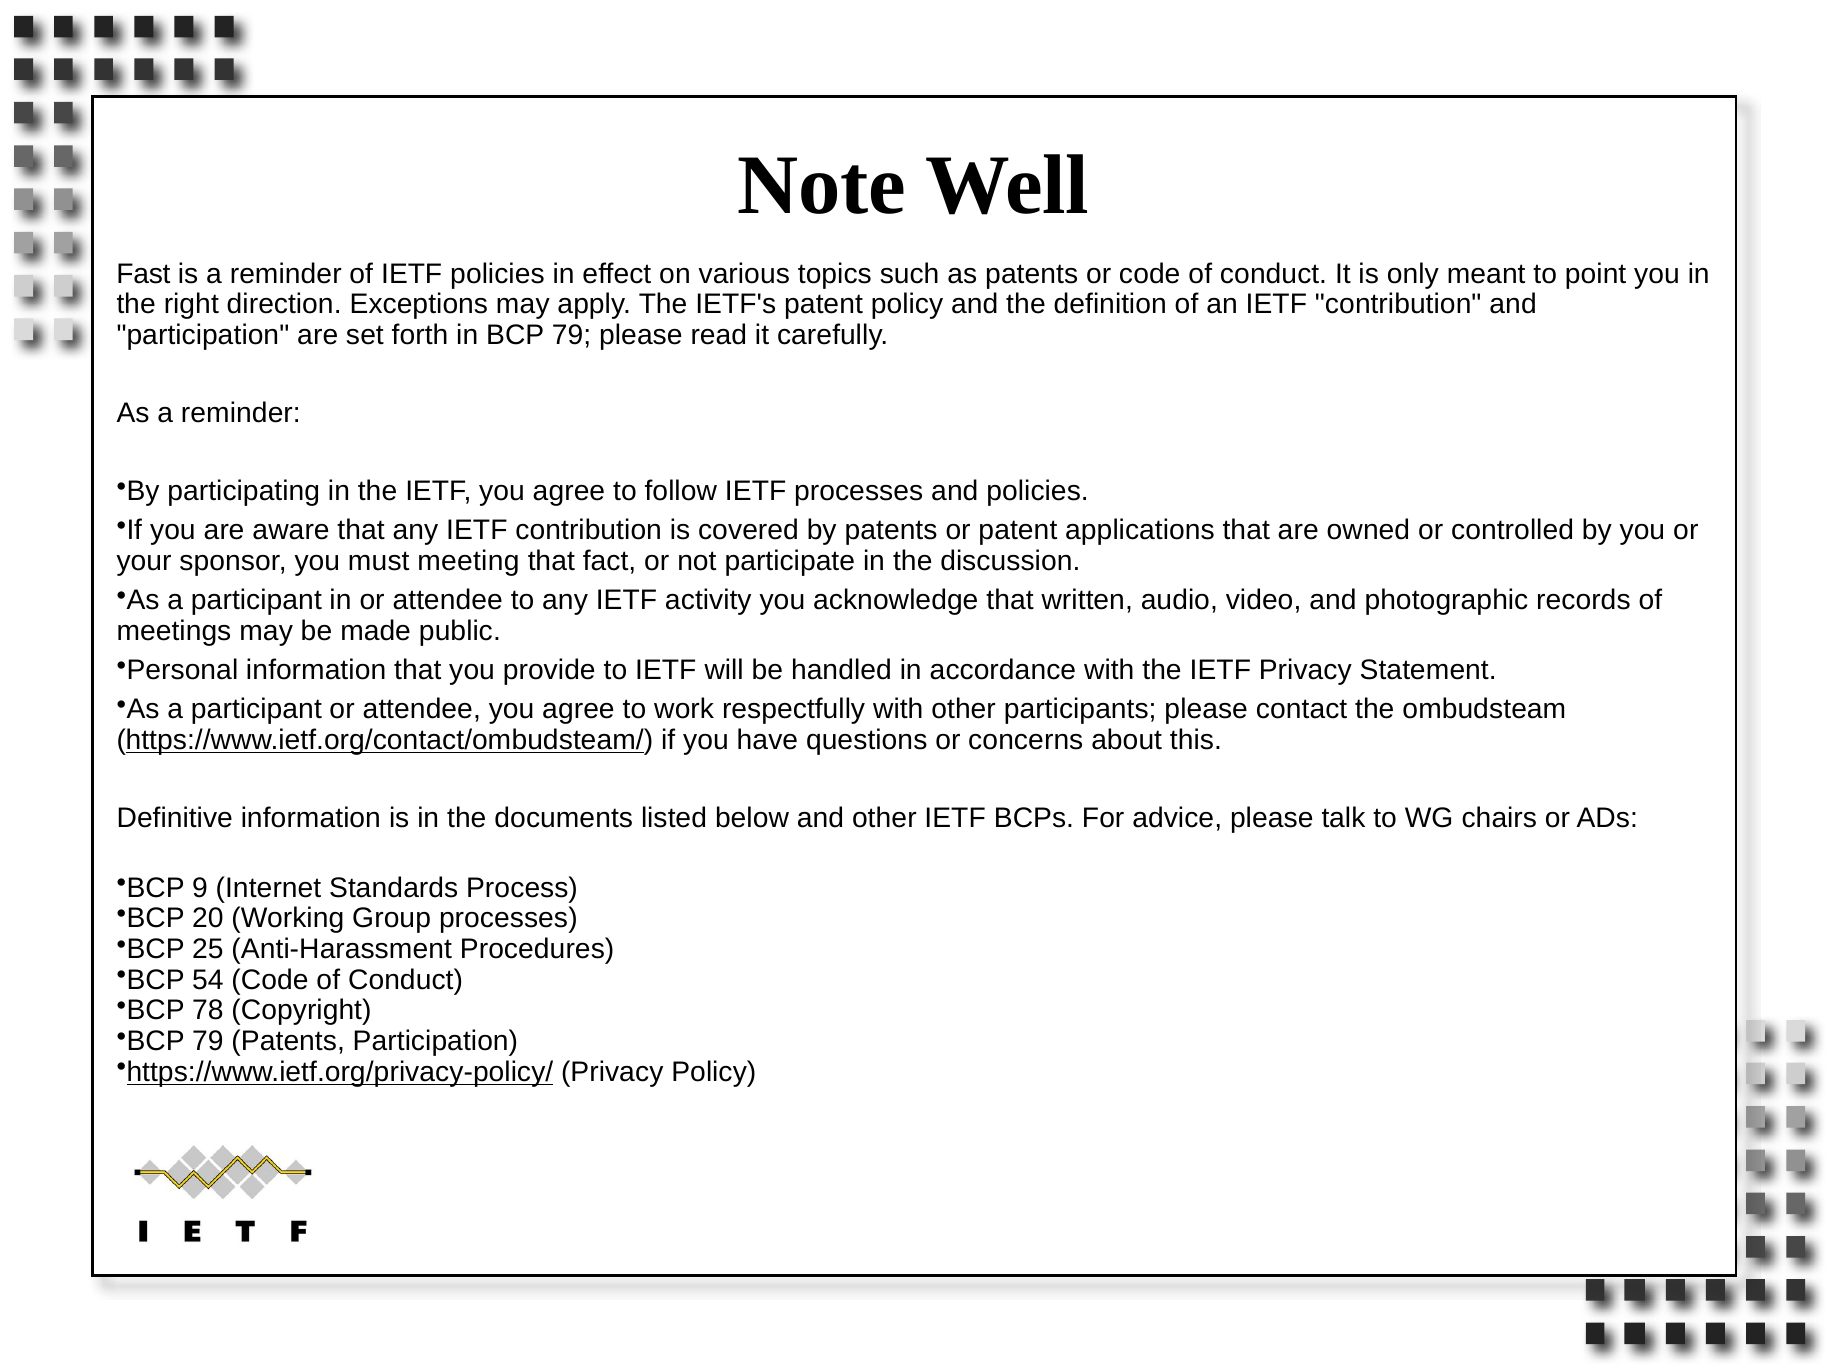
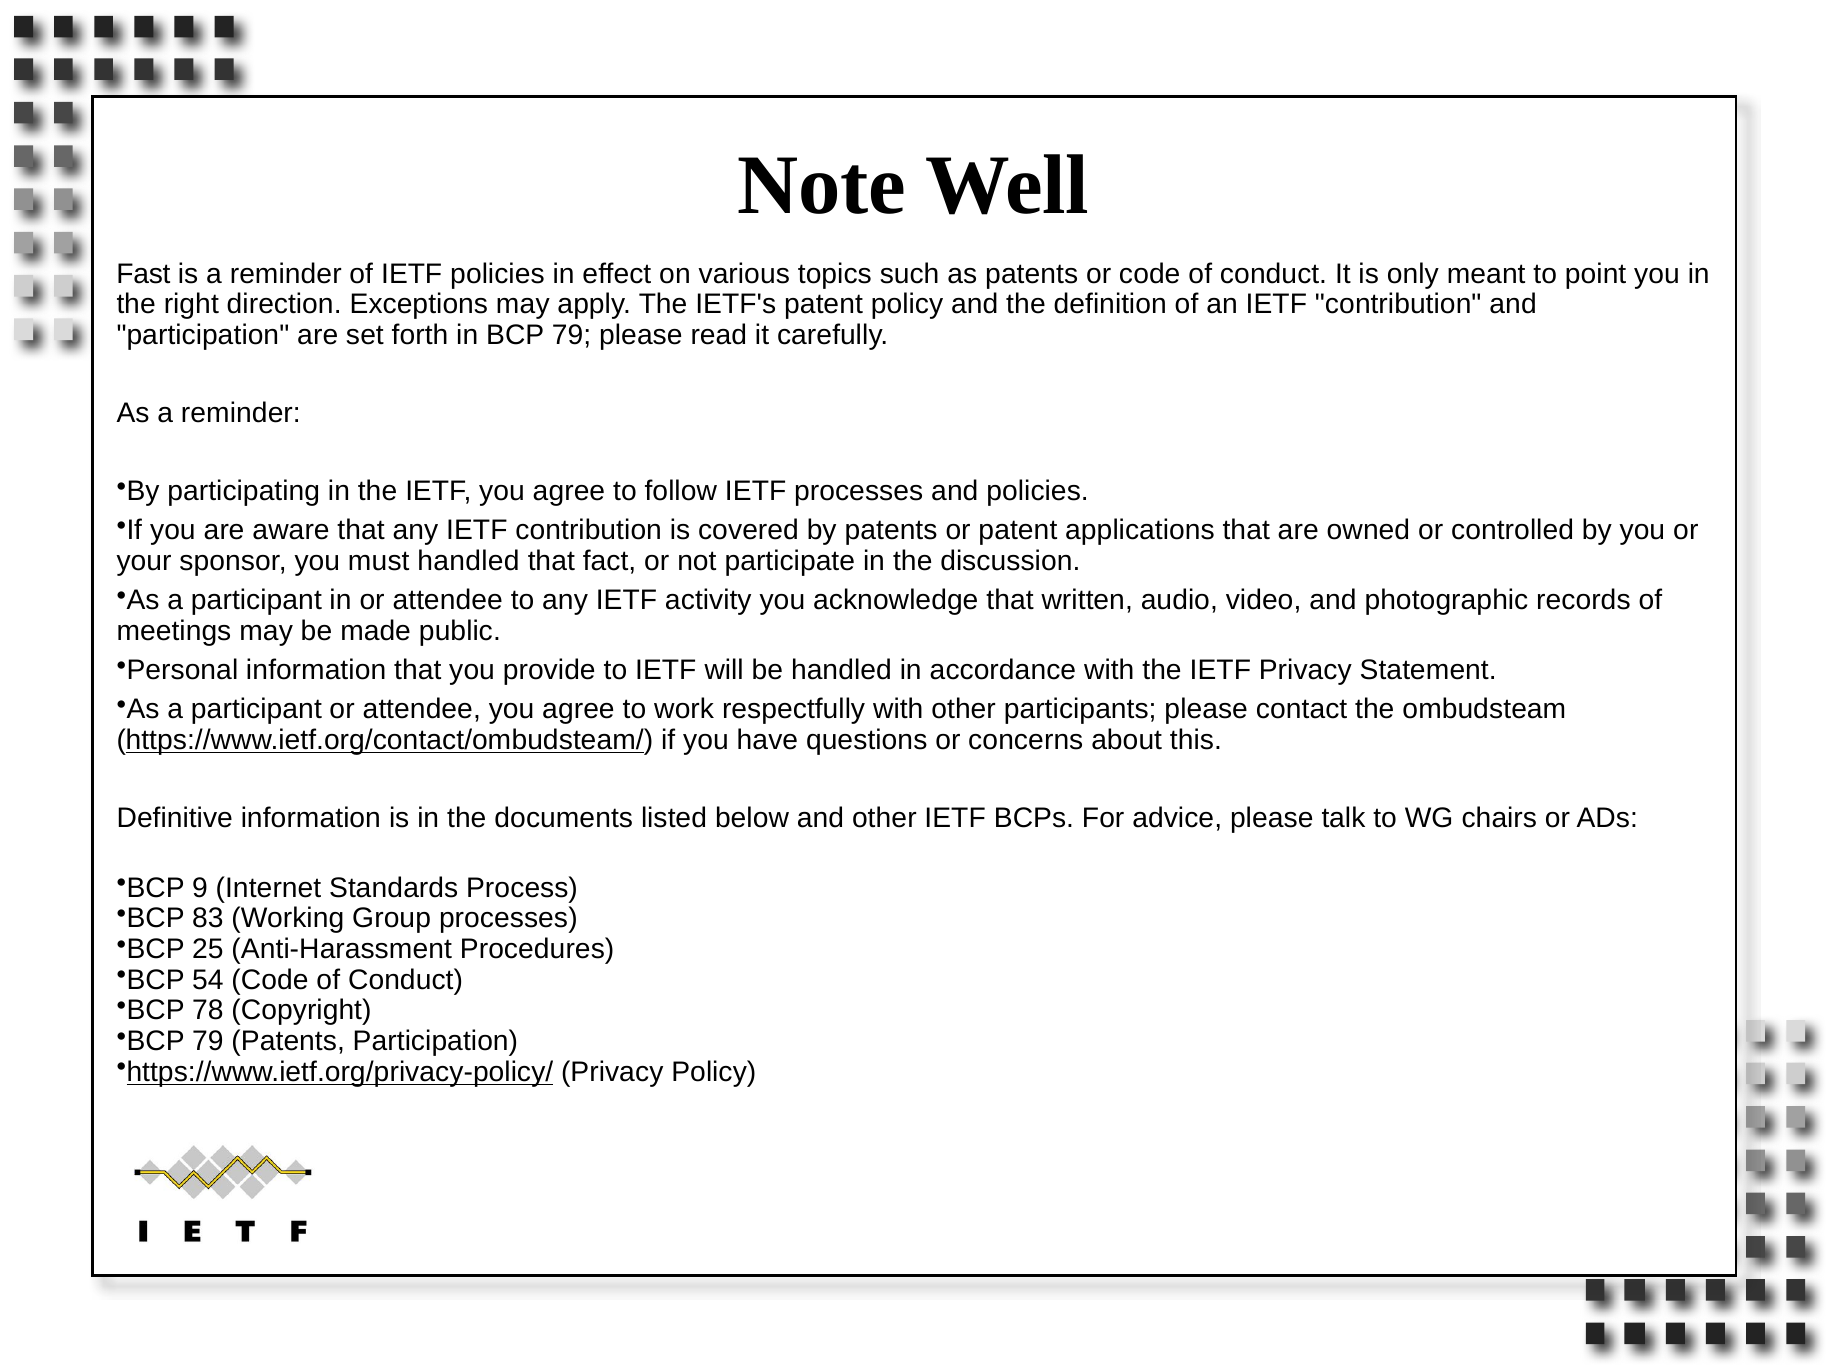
must meeting: meeting -> handled (468, 561)
20: 20 -> 83 (208, 918)
